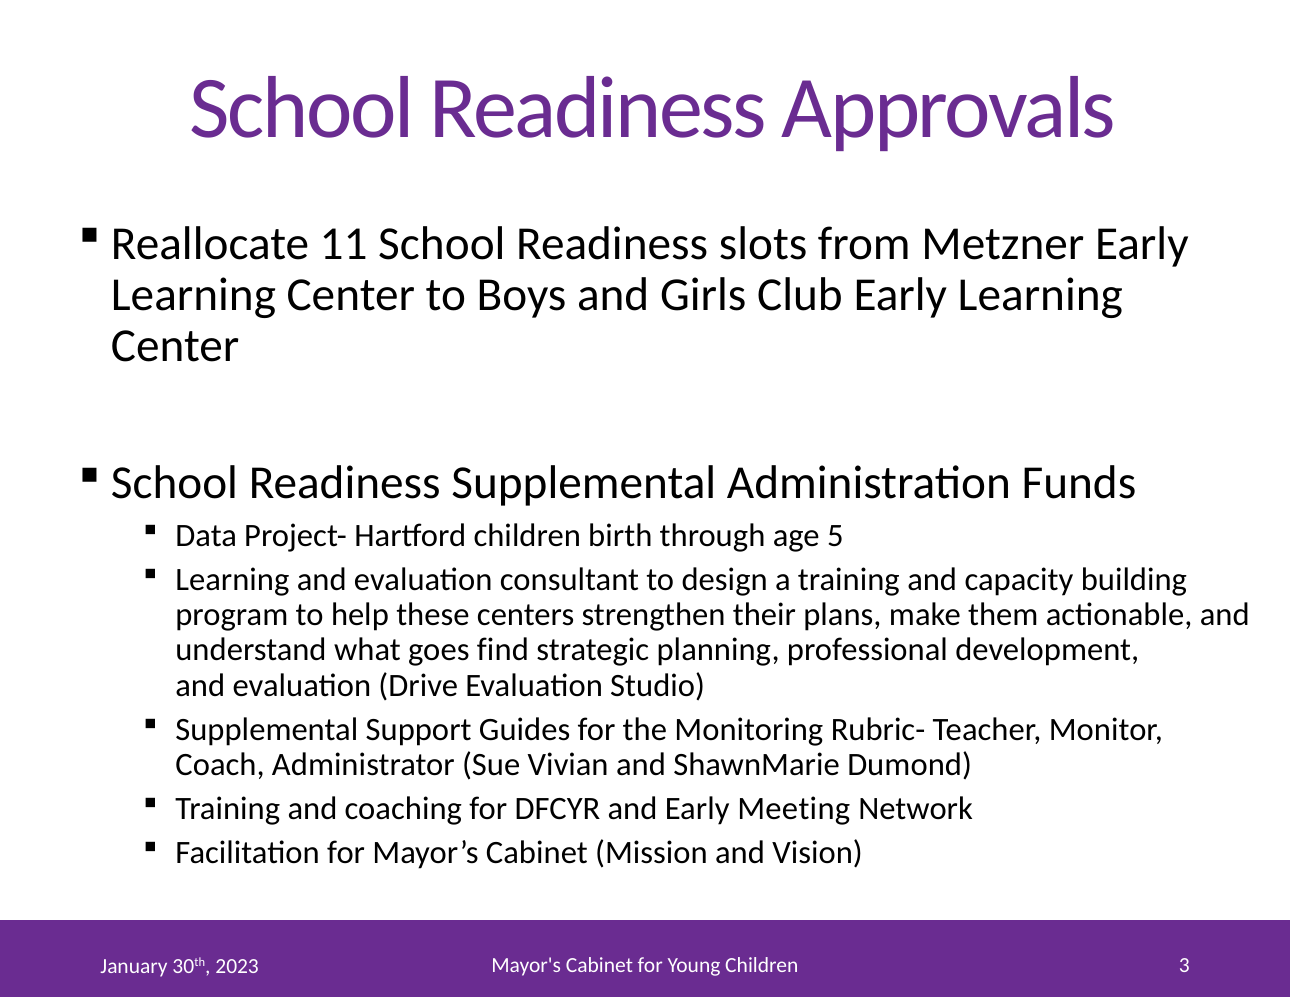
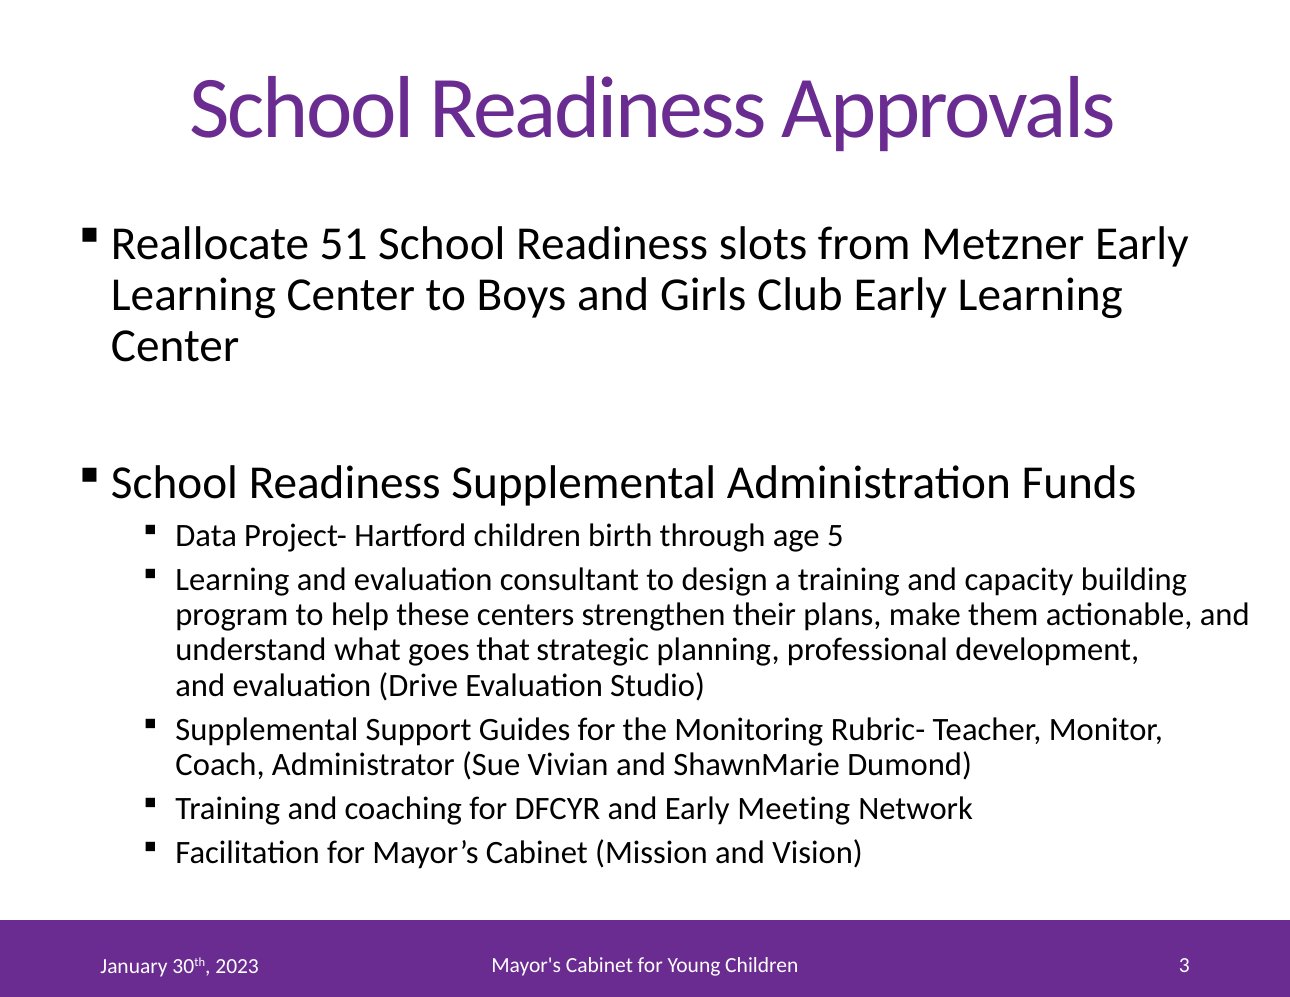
11: 11 -> 51 (344, 243)
find: find -> that (503, 650)
